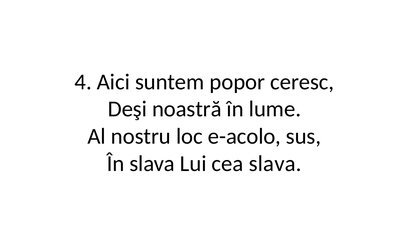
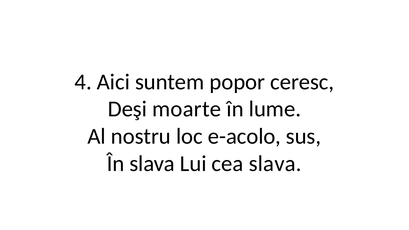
noastră: noastră -> moarte (187, 109)
